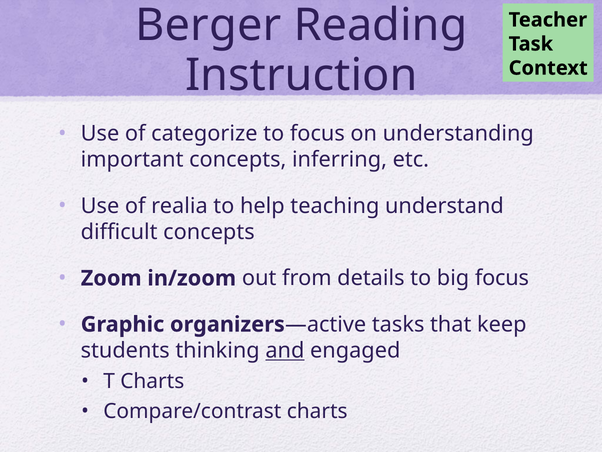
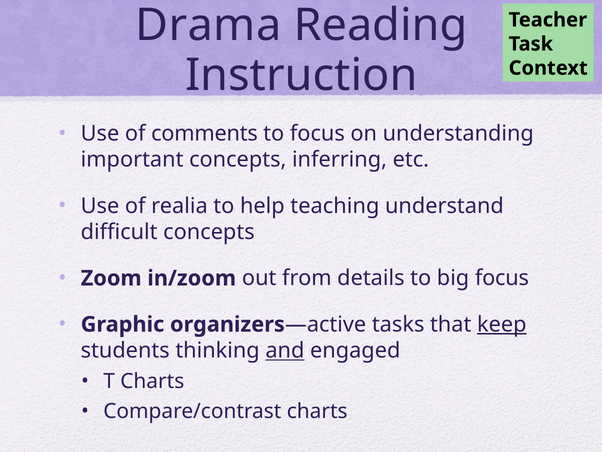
Berger: Berger -> Drama (208, 25)
categorize: categorize -> comments (204, 134)
keep underline: none -> present (502, 324)
